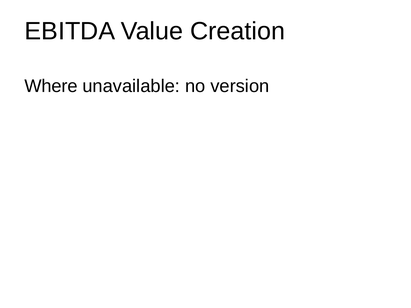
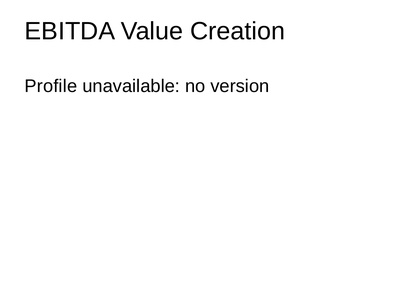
Where: Where -> Profile (51, 86)
